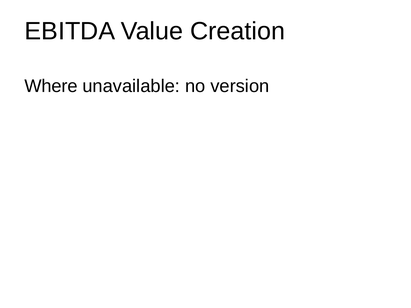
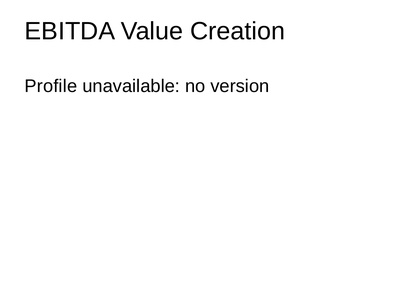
Where: Where -> Profile (51, 86)
